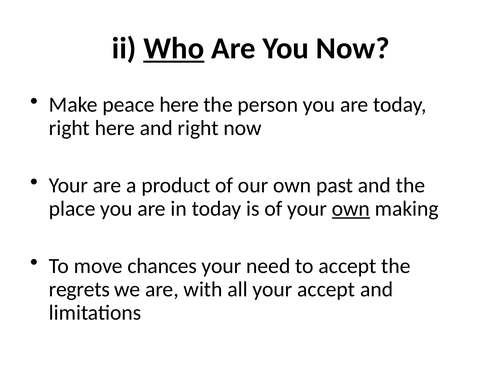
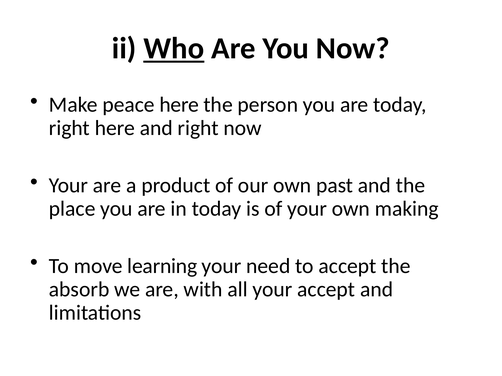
own underline: present -> none (351, 209)
chances: chances -> learning (162, 266)
regrets: regrets -> absorb (79, 290)
